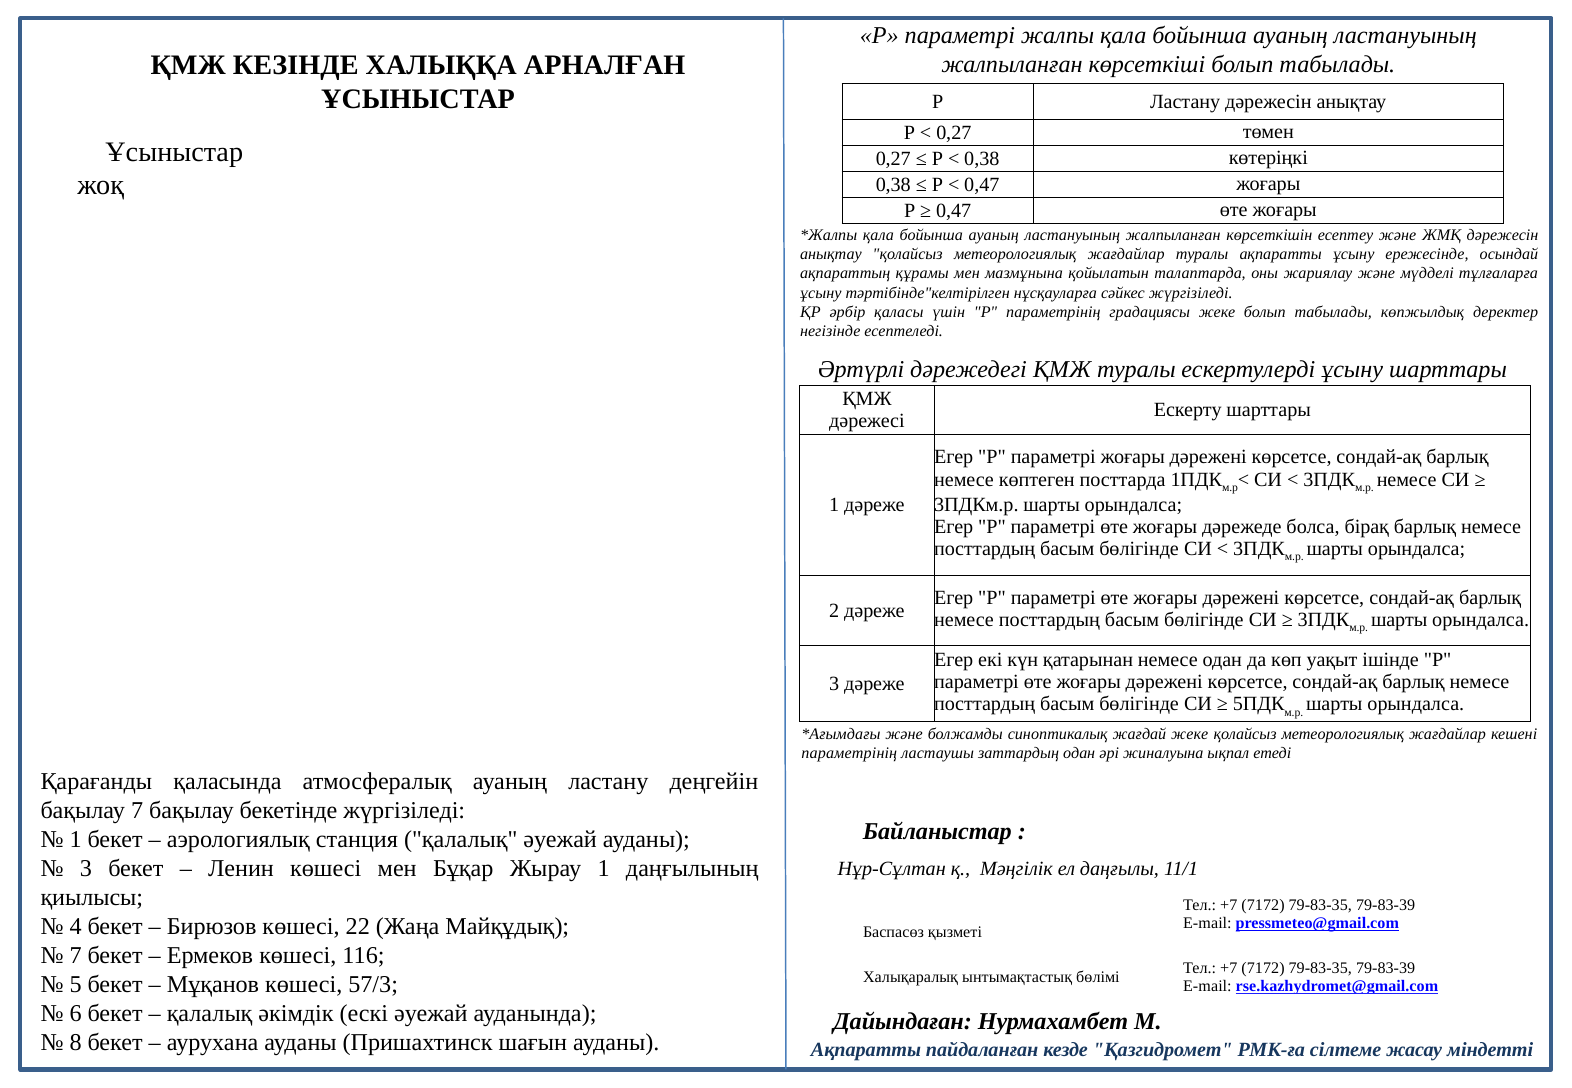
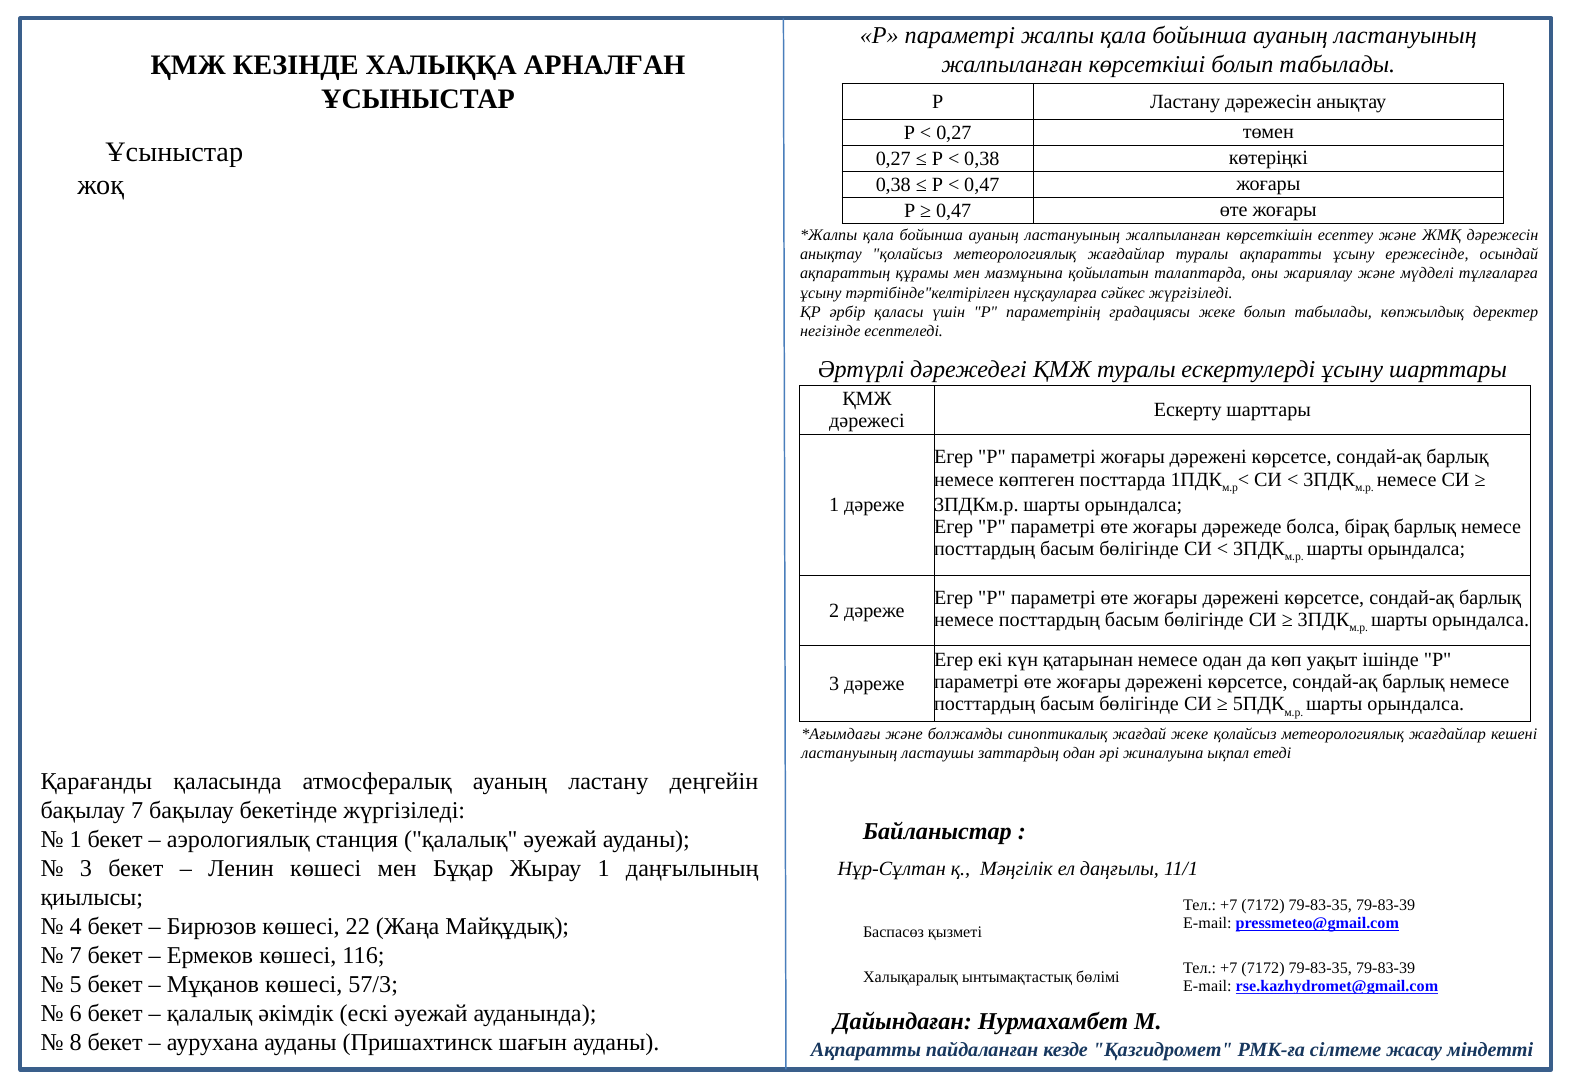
параметрінің: параметрінің -> ластануының (849, 754)
